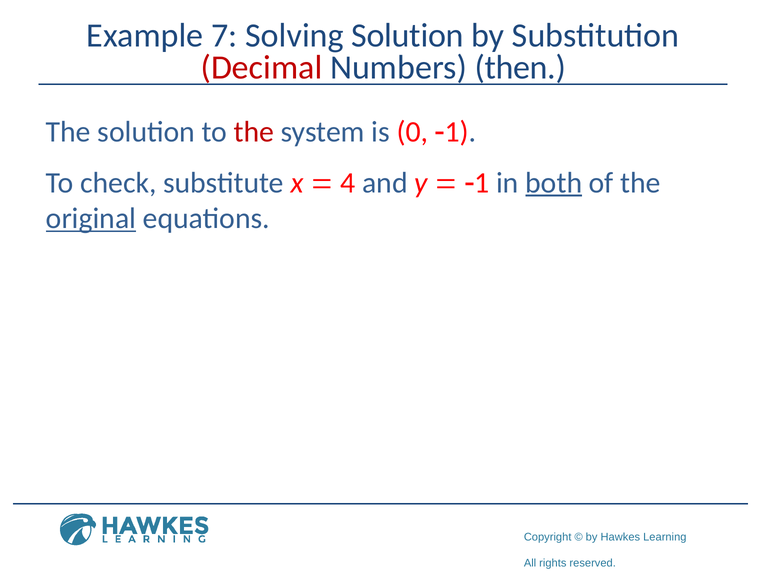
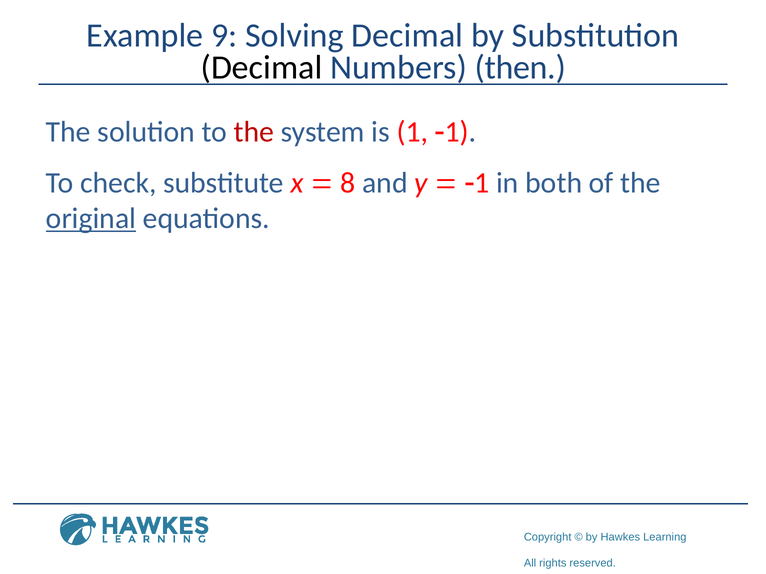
7: 7 -> 9 (224, 36)
Solving Solution: Solution -> Decimal (407, 36)
Decimal colour: red -> black (262, 67)
0: 0 -> 1 (412, 132)
4: 4 -> 8 (348, 183)
both underline: present -> none (554, 183)
